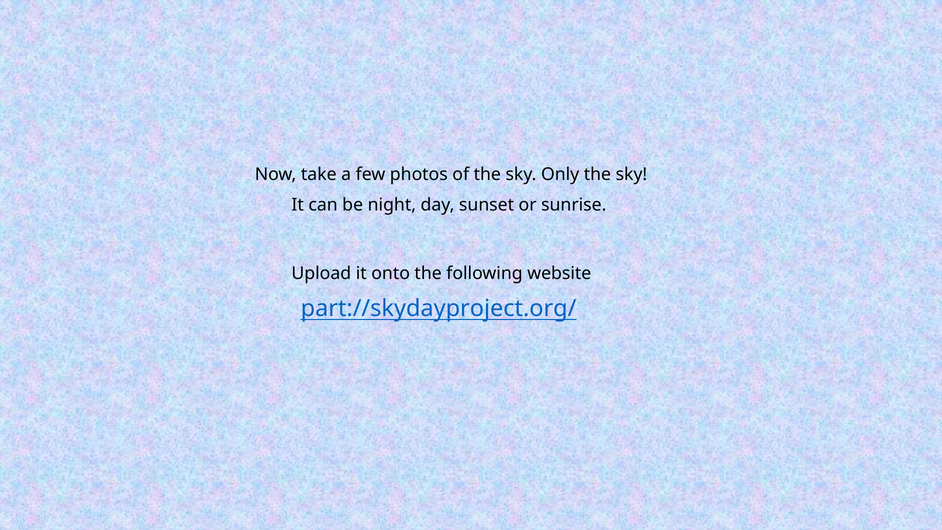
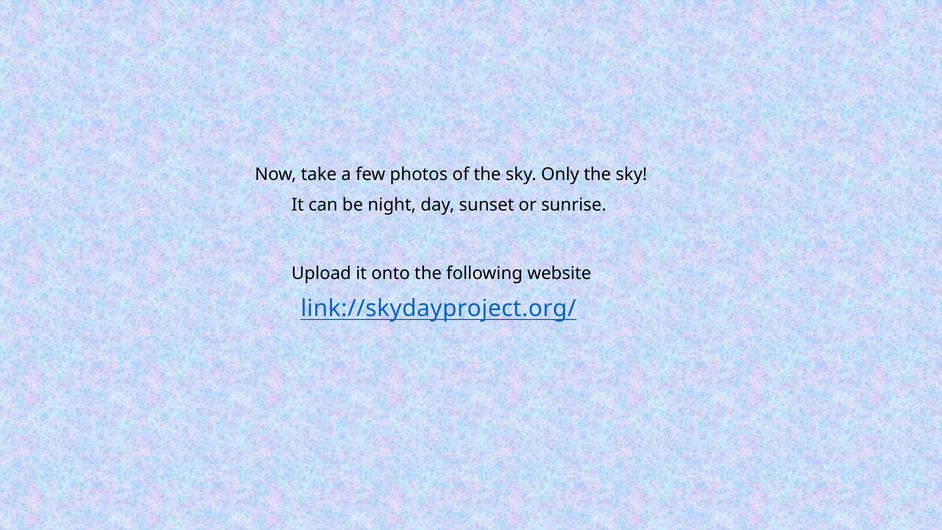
part://skydayproject.org/: part://skydayproject.org/ -> link://skydayproject.org/ (438, 309)
